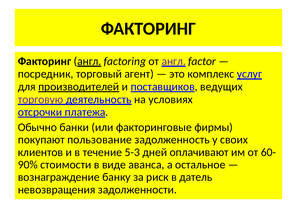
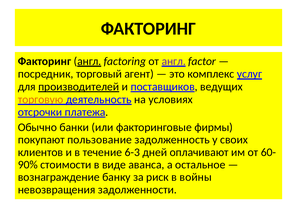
торговую colour: purple -> orange (41, 99)
5-3: 5-3 -> 6-3 (132, 152)
датель: датель -> войны (196, 177)
